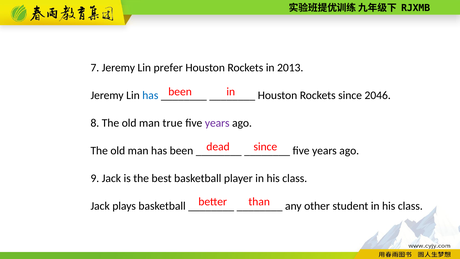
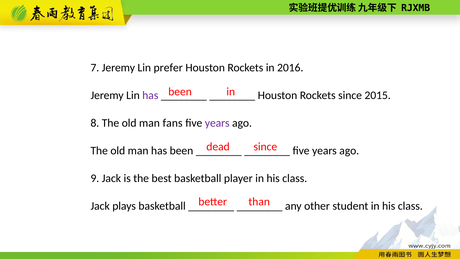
2013: 2013 -> 2016 (290, 68)
has colour: blue -> purple (150, 95)
2046: 2046 -> 2015 (378, 95)
true: true -> fans (173, 123)
